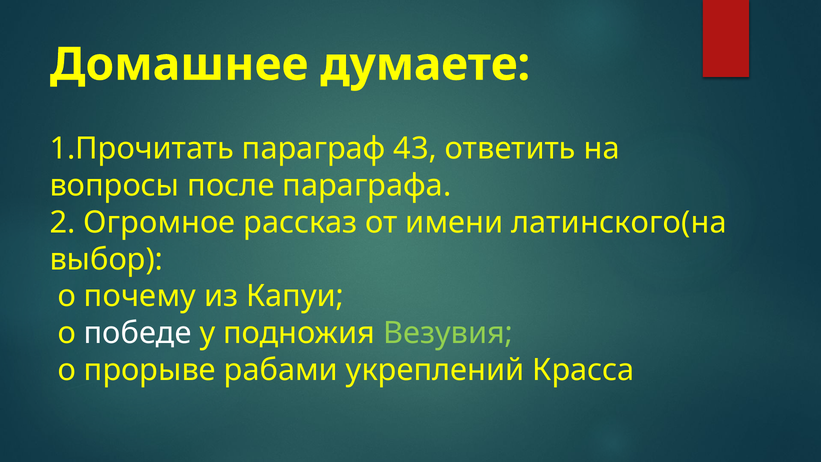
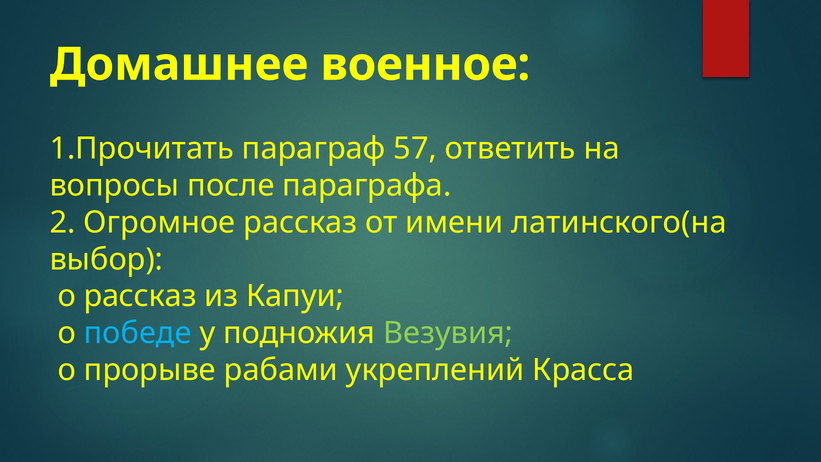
думаете: думаете -> военное (425, 65)
43: 43 -> 57 (415, 148)
о почему: почему -> рассказ (140, 296)
победе colour: white -> light blue (138, 333)
